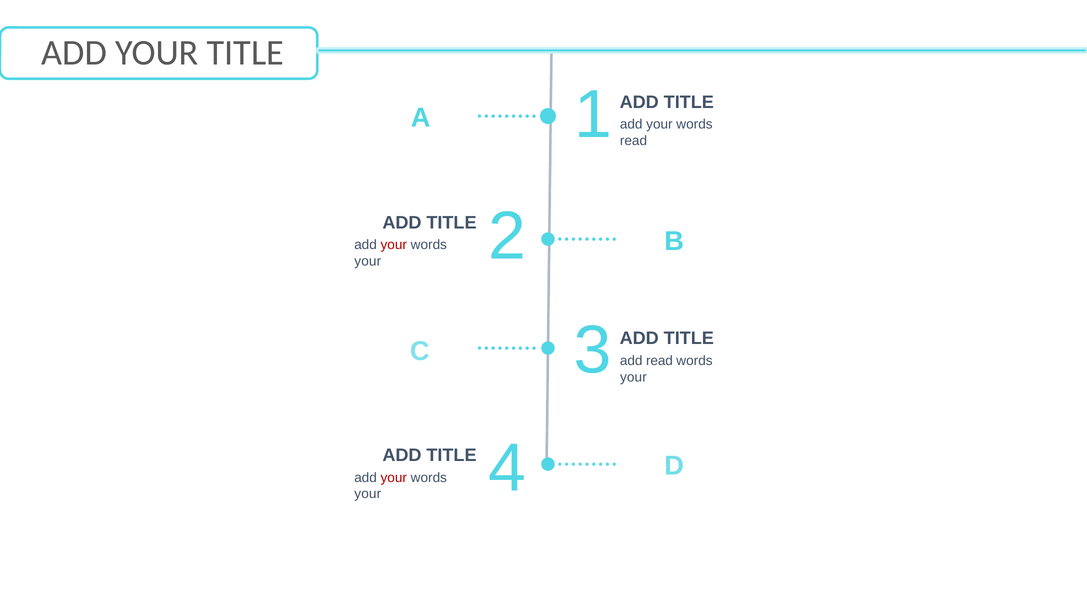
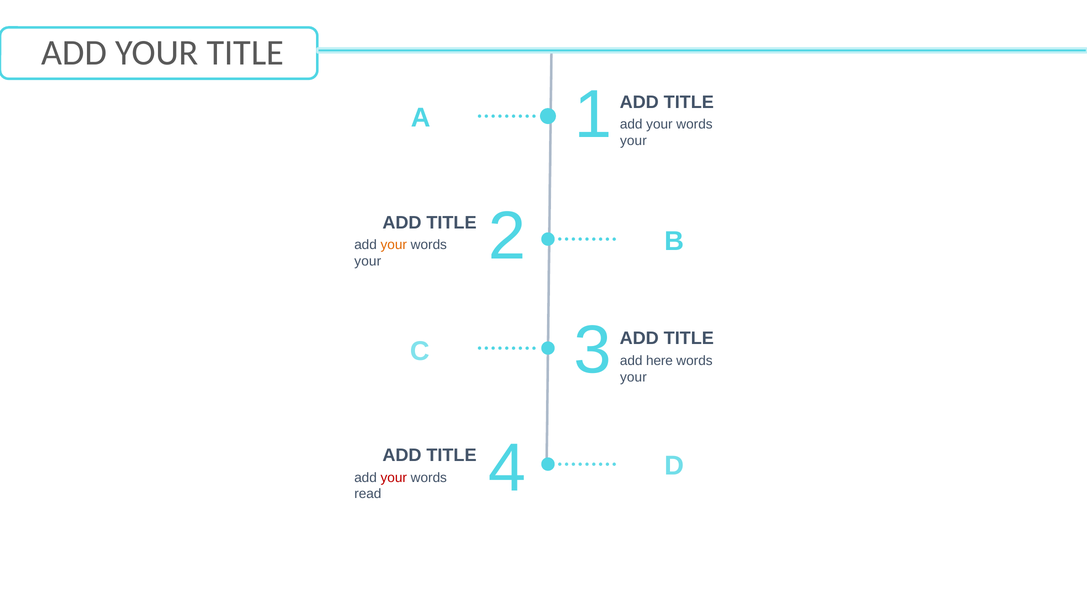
read: read -> your (633, 141)
your colour: red -> orange (394, 245)
add read: read -> here (659, 361)
your: your -> read (368, 494)
